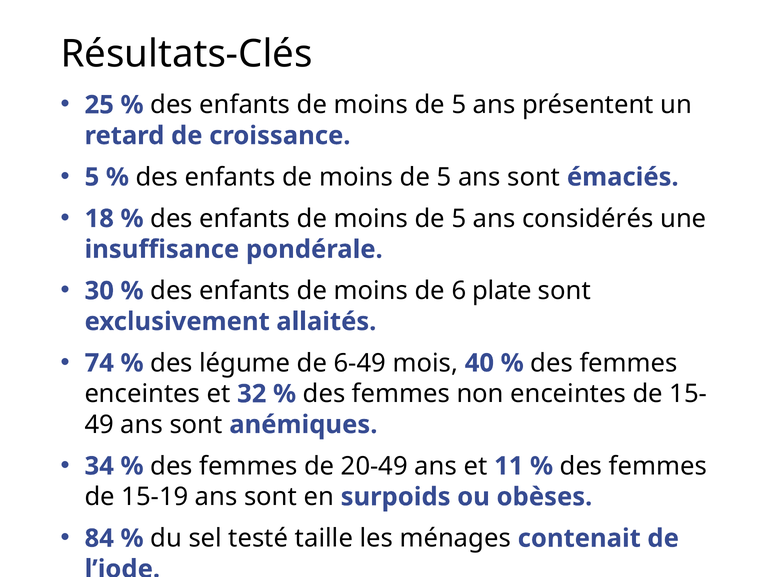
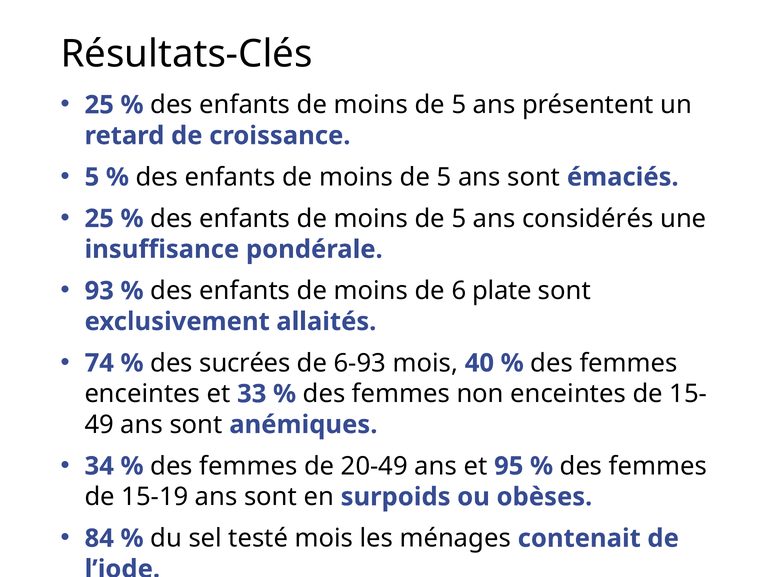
18: 18 -> 25 (99, 219)
30: 30 -> 93 (99, 291)
légume: légume -> sucrées (245, 363)
6-49: 6-49 -> 6-93 (360, 363)
32: 32 -> 33 (252, 394)
11: 11 -> 95 (509, 466)
testé taille: taille -> mois (324, 538)
